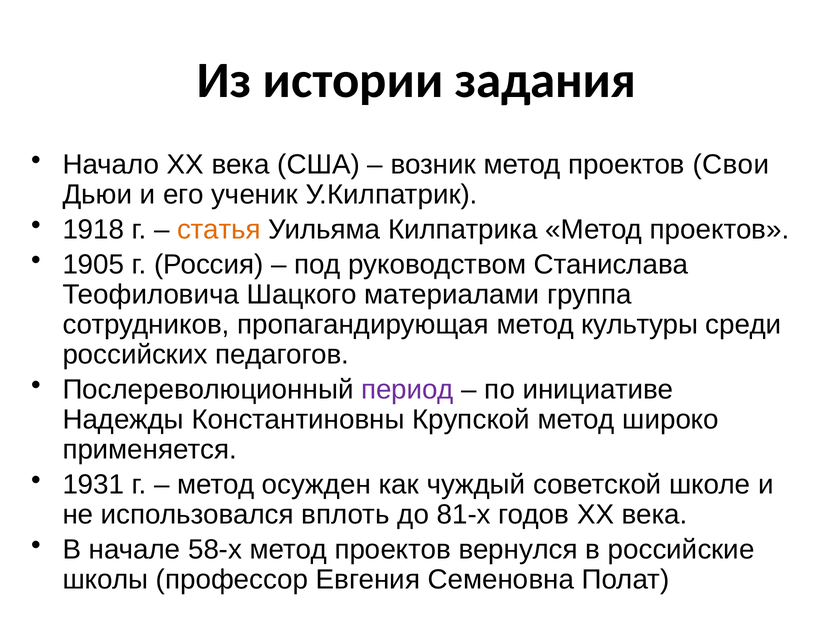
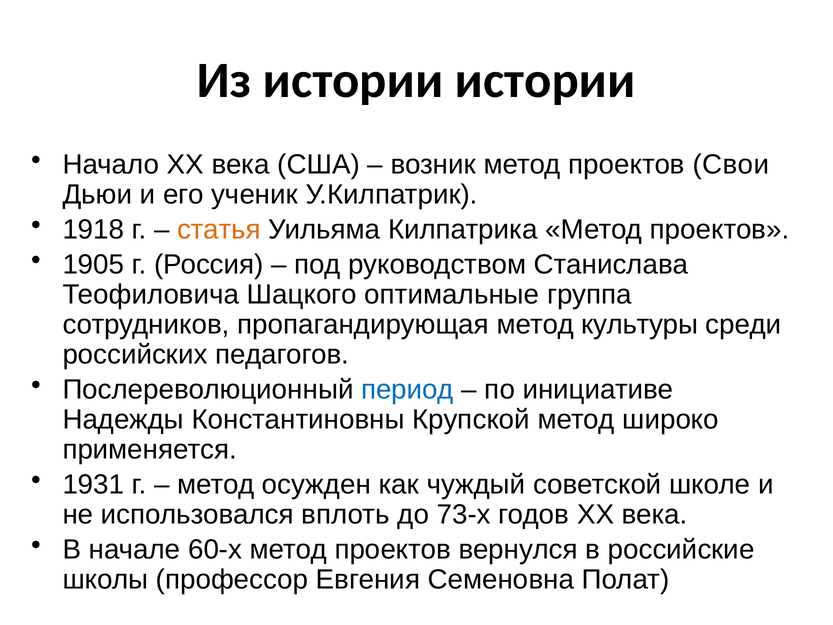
истории задания: задания -> истории (545, 81)
материалами: материалами -> оптимальные (452, 294)
период colour: purple -> blue (407, 389)
81-х: 81-х -> 73-х (464, 514)
58-х: 58-х -> 60-х (215, 549)
